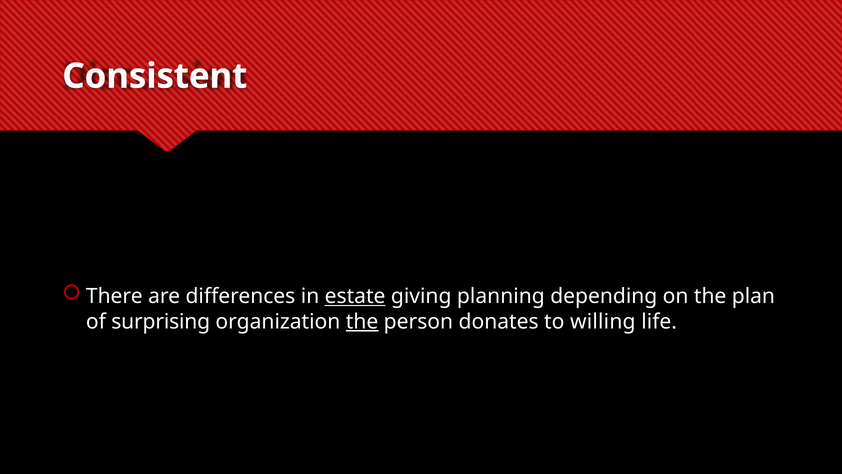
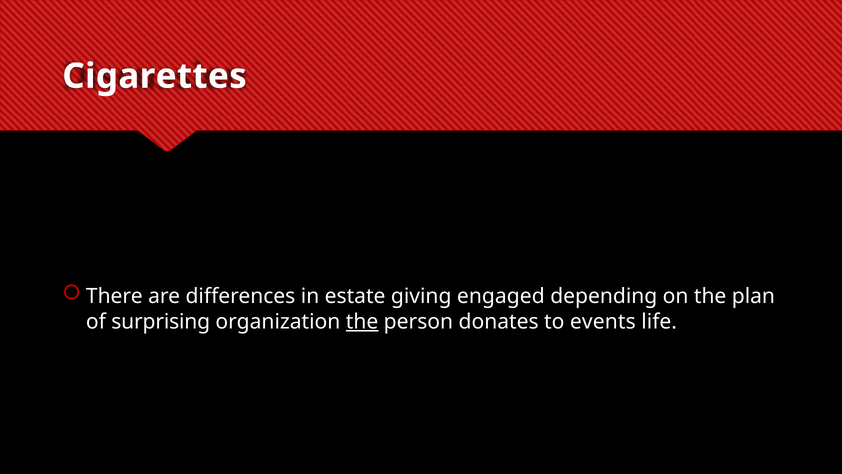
Consistent: Consistent -> Cigarettes (155, 76)
estate underline: present -> none (355, 296)
planning: planning -> engaged (501, 296)
willing: willing -> events (603, 321)
